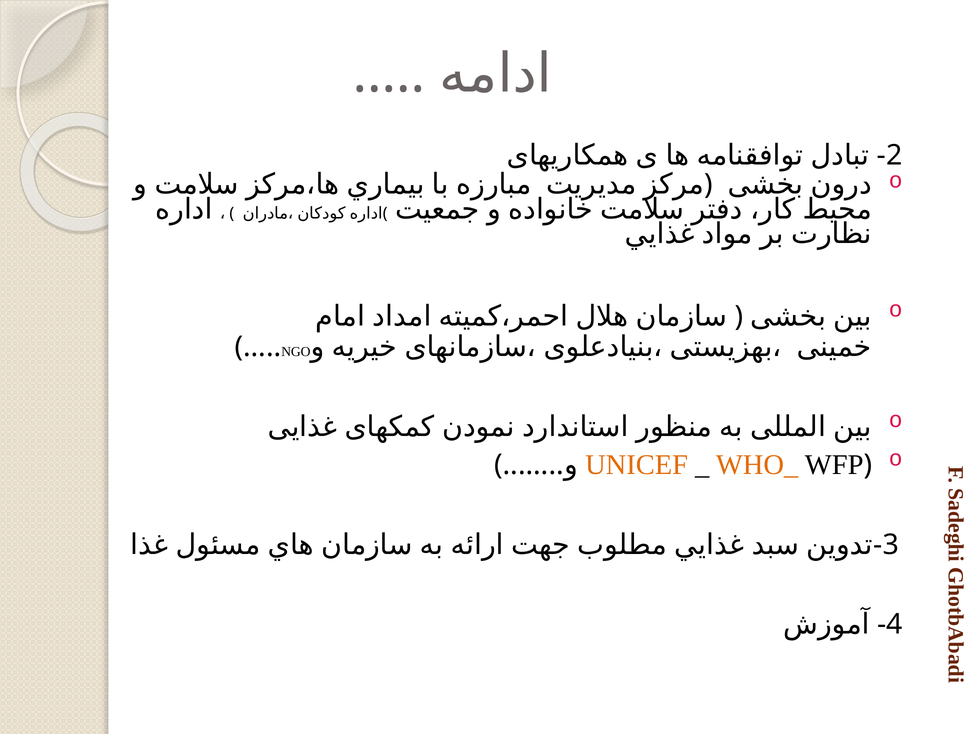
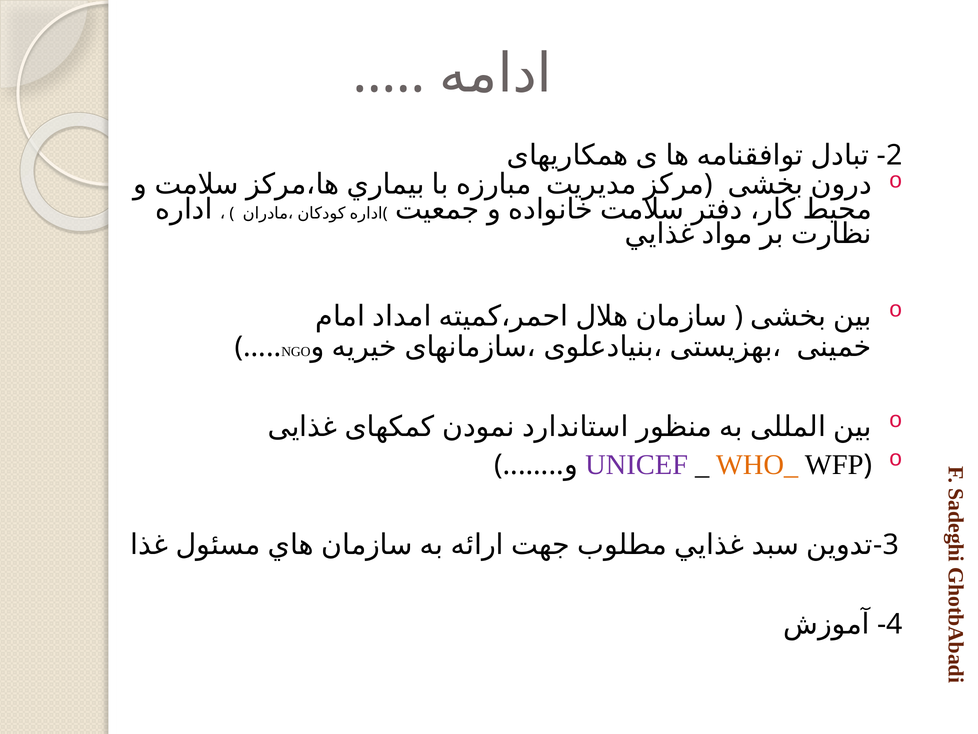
UNICEF colour: orange -> purple (637, 465)
